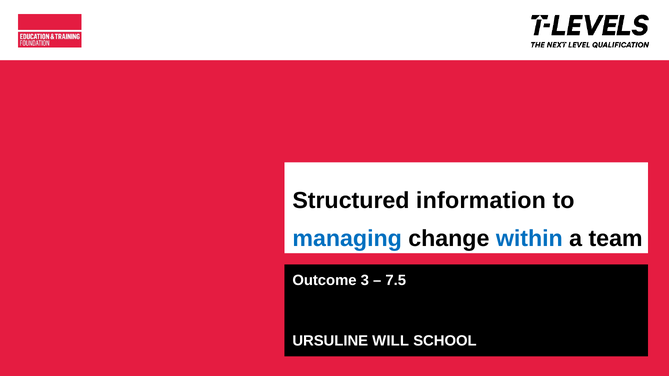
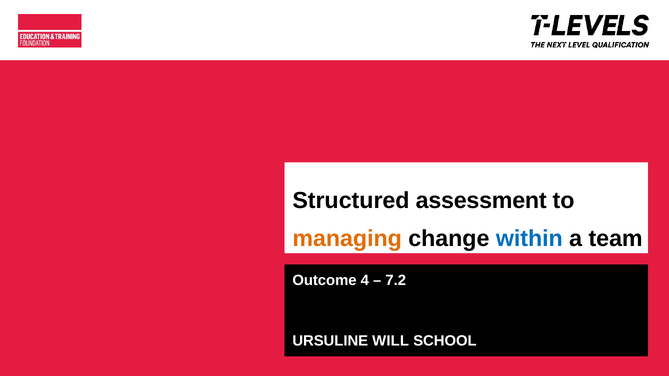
information: information -> assessment (481, 201)
managing colour: blue -> orange (347, 239)
3: 3 -> 4 (365, 280)
7.5: 7.5 -> 7.2 (396, 280)
